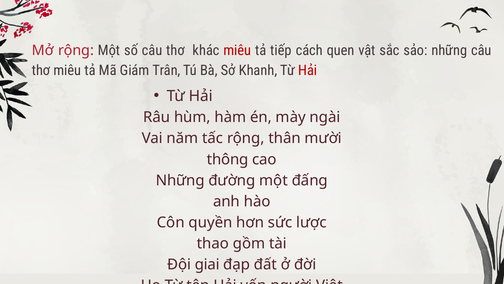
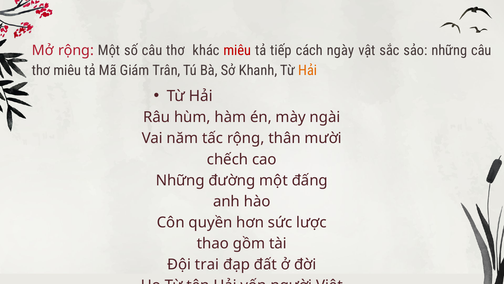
cách quen: quen -> ngày (340, 50)
Hải colour: red -> orange (308, 70)
thông: thông -> chếch (228, 159)
giai: giai -> trai (207, 264)
